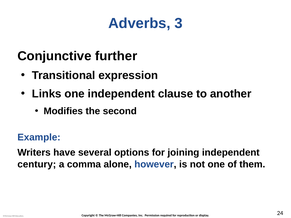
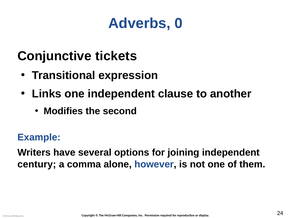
3: 3 -> 0 (179, 23)
further: further -> tickets (116, 56)
